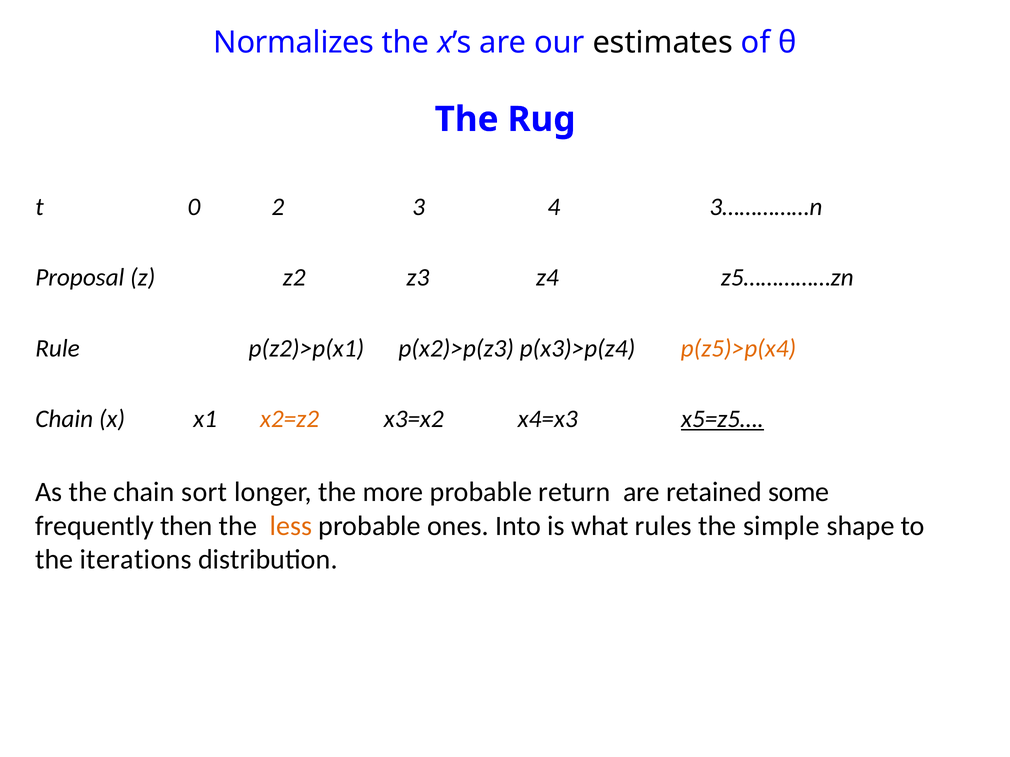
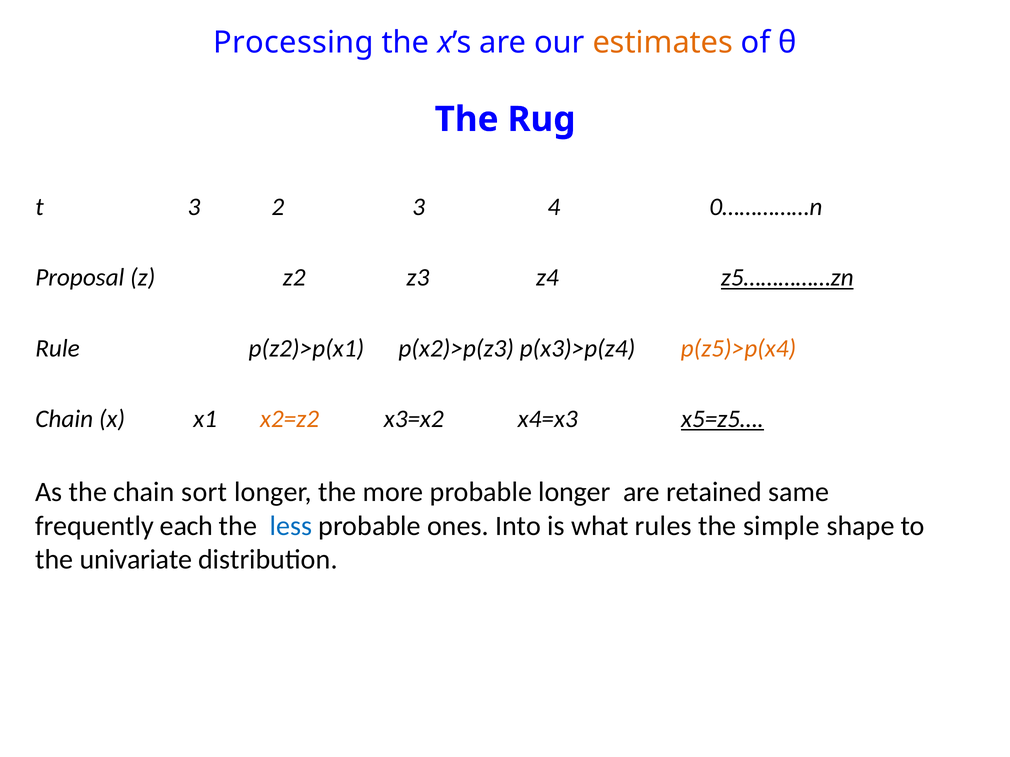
Normalizes: Normalizes -> Processing (294, 43)
estimates colour: black -> orange (663, 43)
t 0: 0 -> 3 (194, 207)
3……………n: 3……………n -> 0……………n (766, 207)
z5……………zn underline: none -> present (787, 278)
probable return: return -> longer (574, 492)
some: some -> same (799, 492)
then: then -> each (186, 526)
less colour: orange -> blue (291, 526)
iterations: iterations -> univariate (136, 560)
